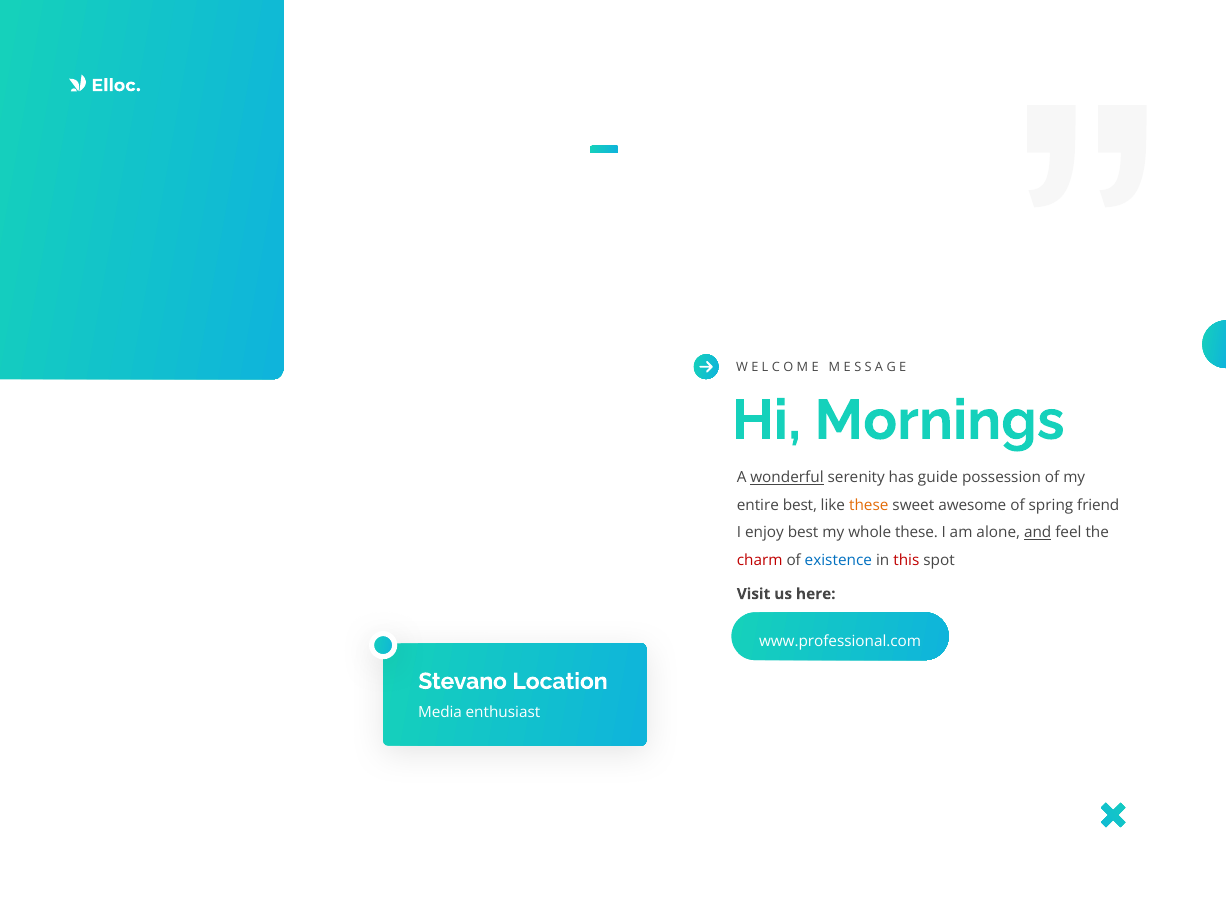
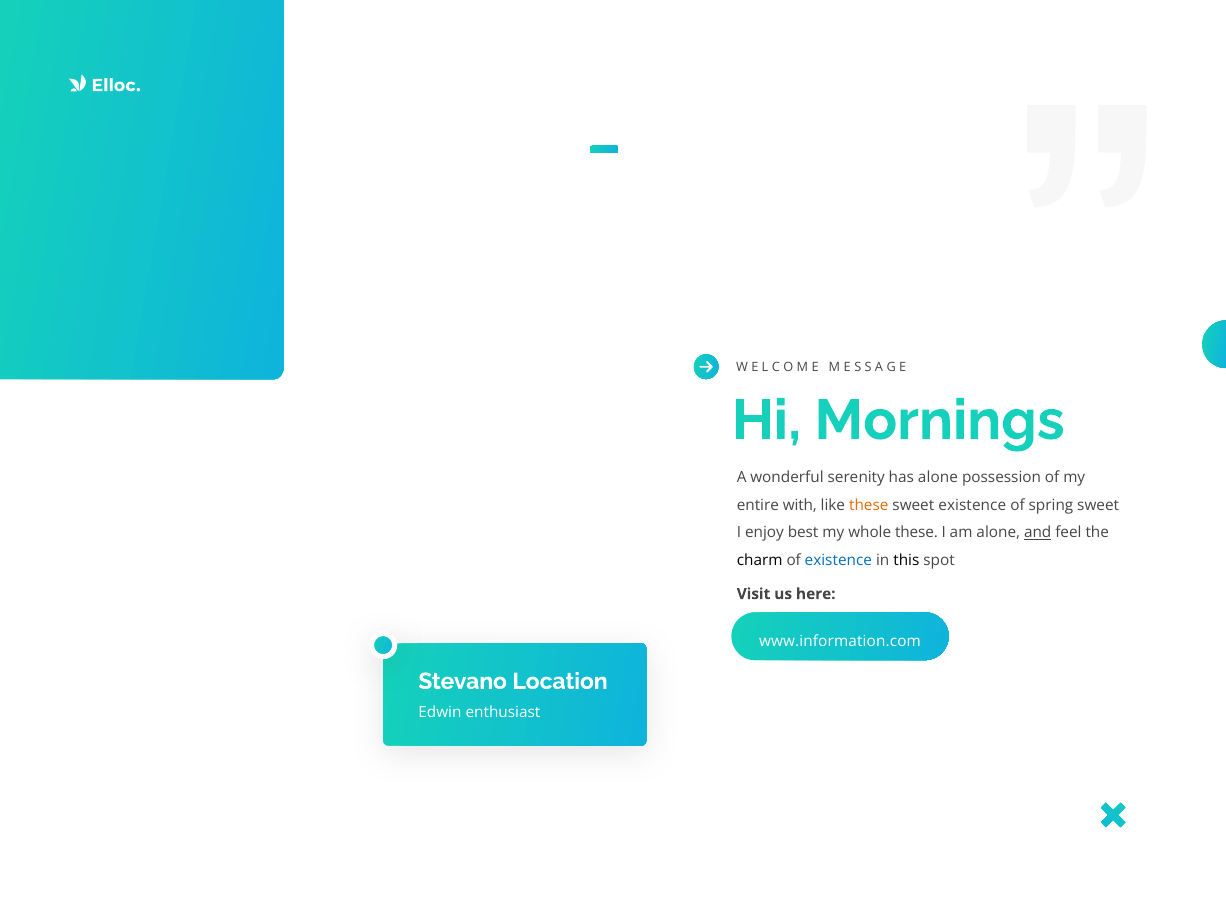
wonderful underline: present -> none (787, 477)
has guide: guide -> alone (938, 477)
entire best: best -> with (800, 505)
sweet awesome: awesome -> existence (972, 505)
spring friend: friend -> sweet (1098, 505)
charm colour: red -> black (760, 560)
this colour: red -> black (906, 560)
www.professional.com: www.professional.com -> www.information.com (840, 641)
Media: Media -> Edwin (440, 712)
